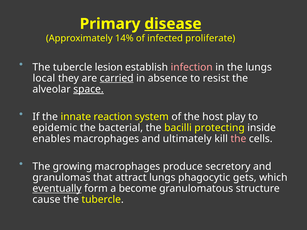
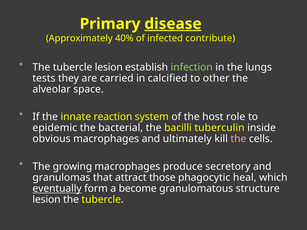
14%: 14% -> 40% (124, 38)
proliferate: proliferate -> contribute (210, 38)
infection colour: pink -> light green (192, 67)
local: local -> tests (44, 78)
carried underline: present -> none (117, 78)
absence: absence -> calcified (168, 78)
resist: resist -> other (216, 78)
space underline: present -> none (88, 89)
play: play -> role (236, 117)
protecting: protecting -> tuberculin (219, 128)
enables: enables -> obvious (52, 139)
attract lungs: lungs -> those (162, 178)
gets: gets -> heal (245, 178)
cause: cause -> lesion (47, 200)
